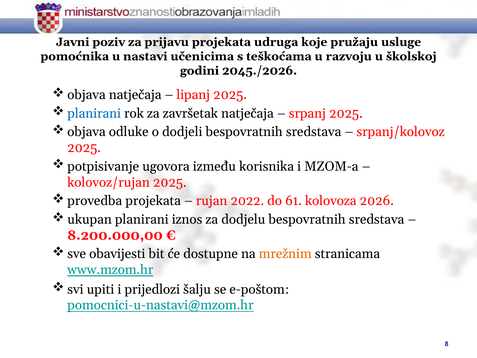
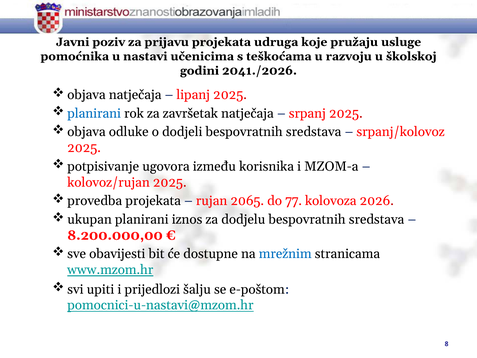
2045./2026: 2045./2026 -> 2041./2026 (259, 71)
2022: 2022 -> 2065 (247, 201)
61: 61 -> 77 (294, 201)
mrežnim colour: orange -> blue (285, 254)
